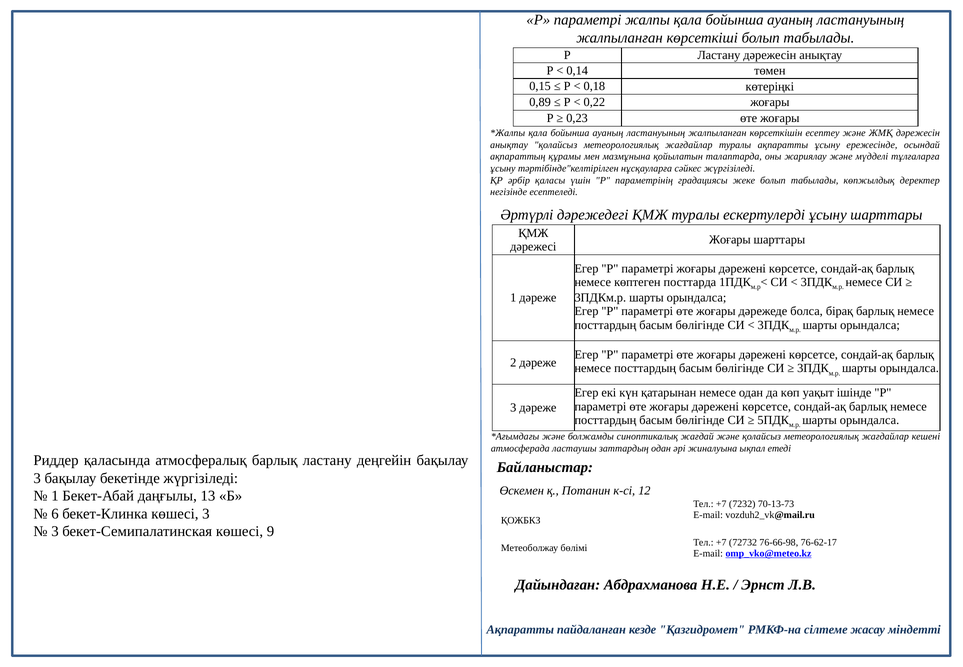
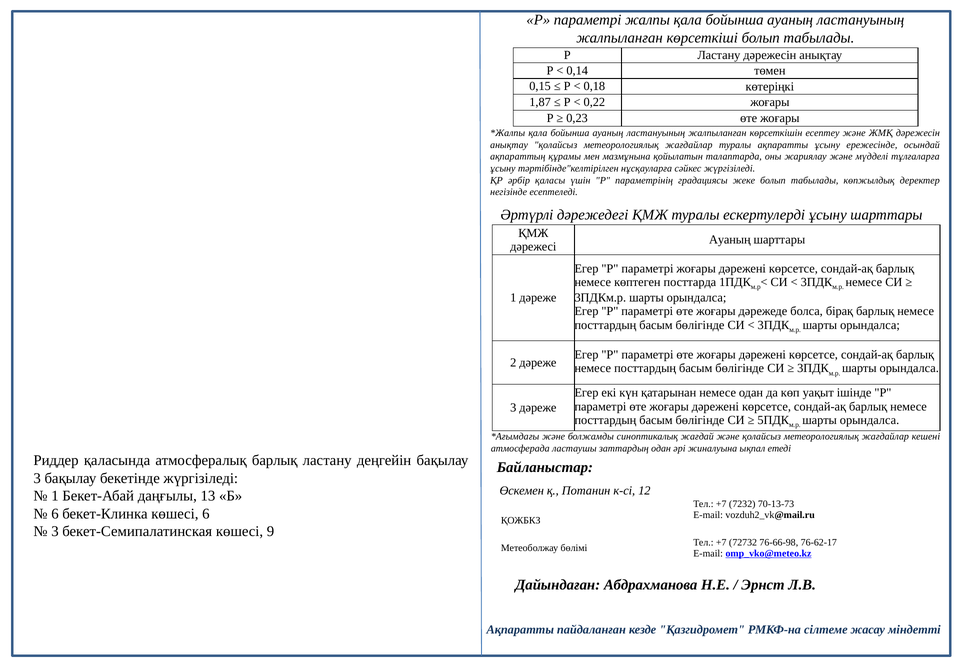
0,89: 0,89 -> 1,87 (540, 102)
Жоғары: Жоғары -> Ауаның (730, 240)
көшесі 3: 3 -> 6 (206, 514)
